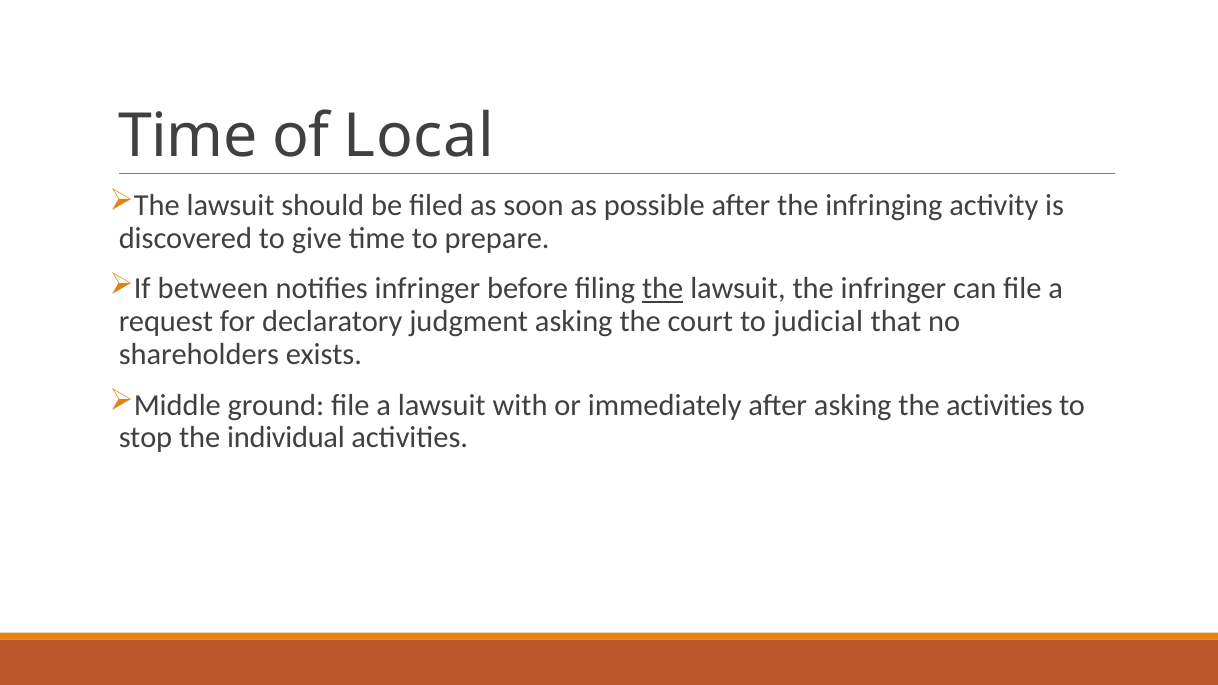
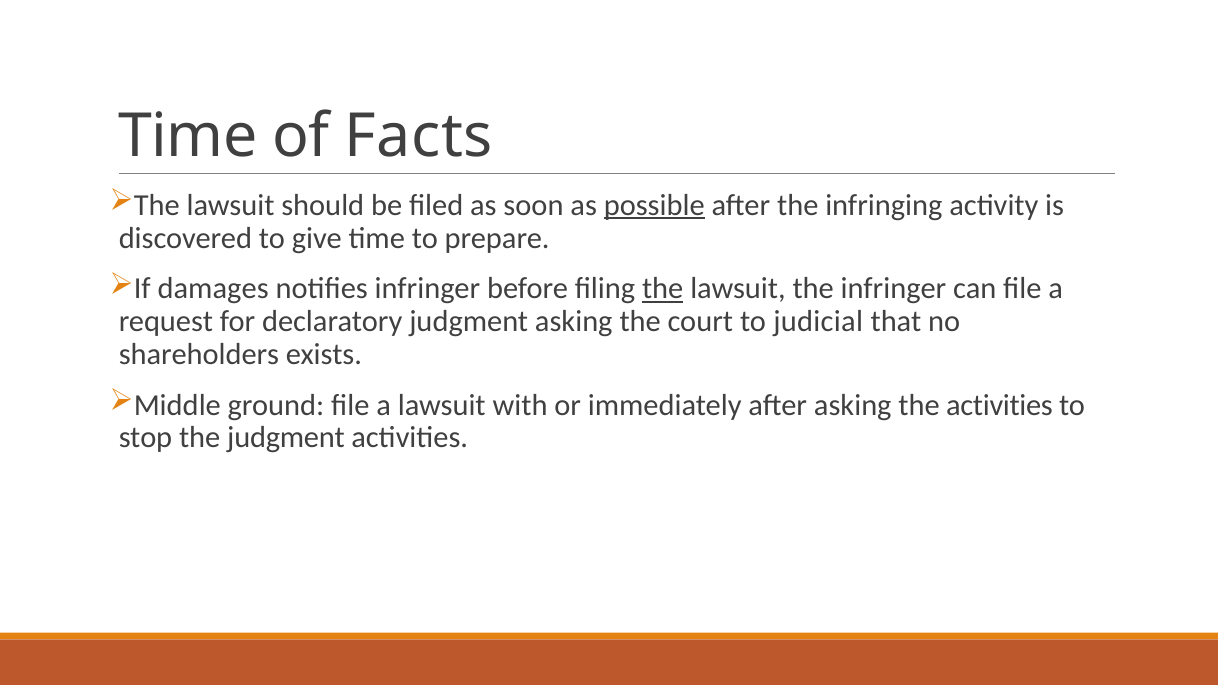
Local: Local -> Facts (419, 136)
possible underline: none -> present (654, 205)
between: between -> damages (213, 289)
the individual: individual -> judgment (286, 438)
